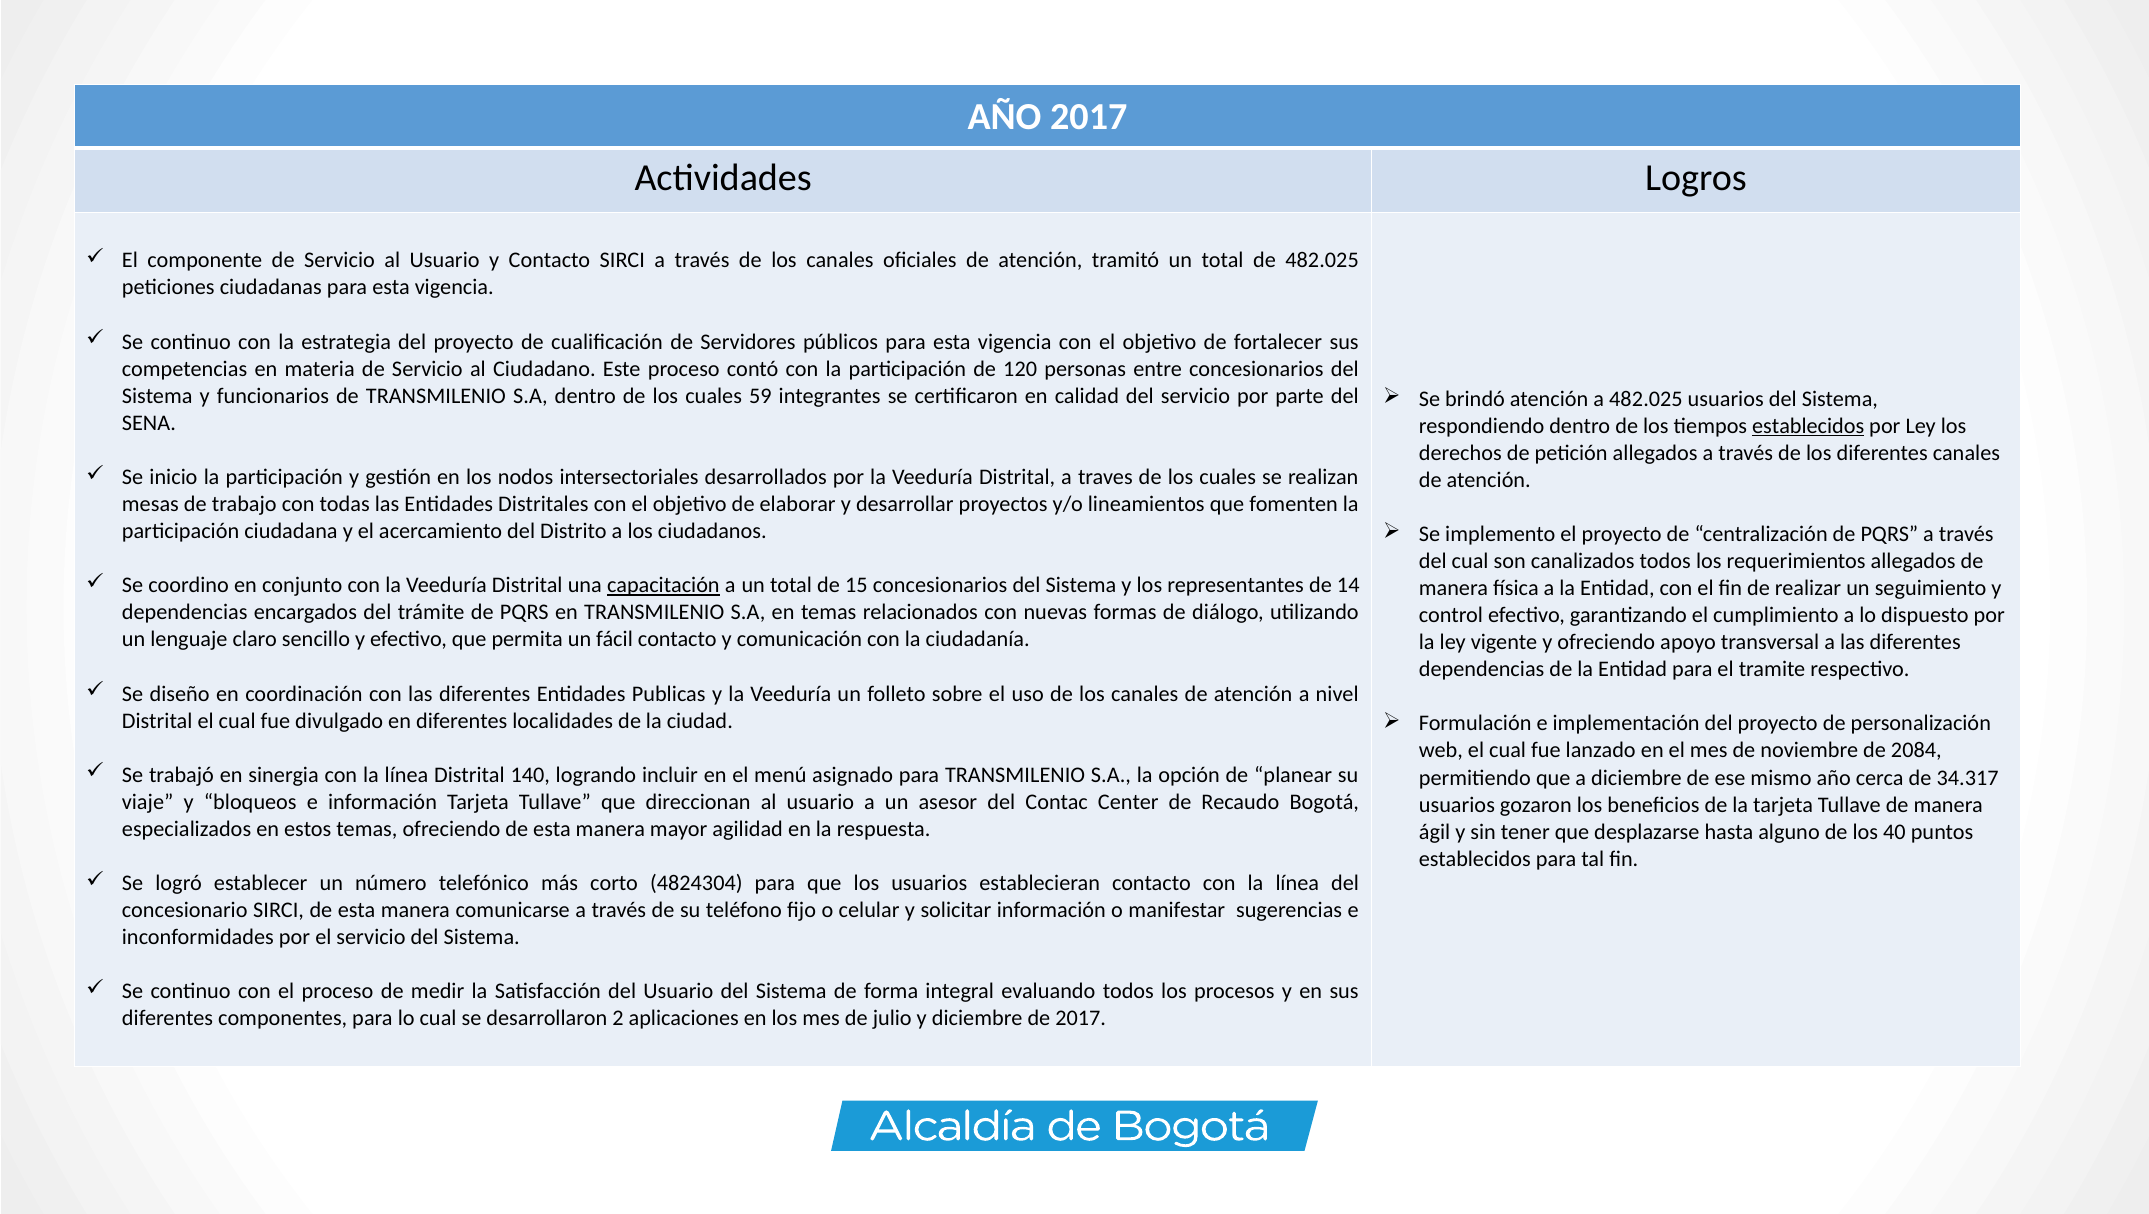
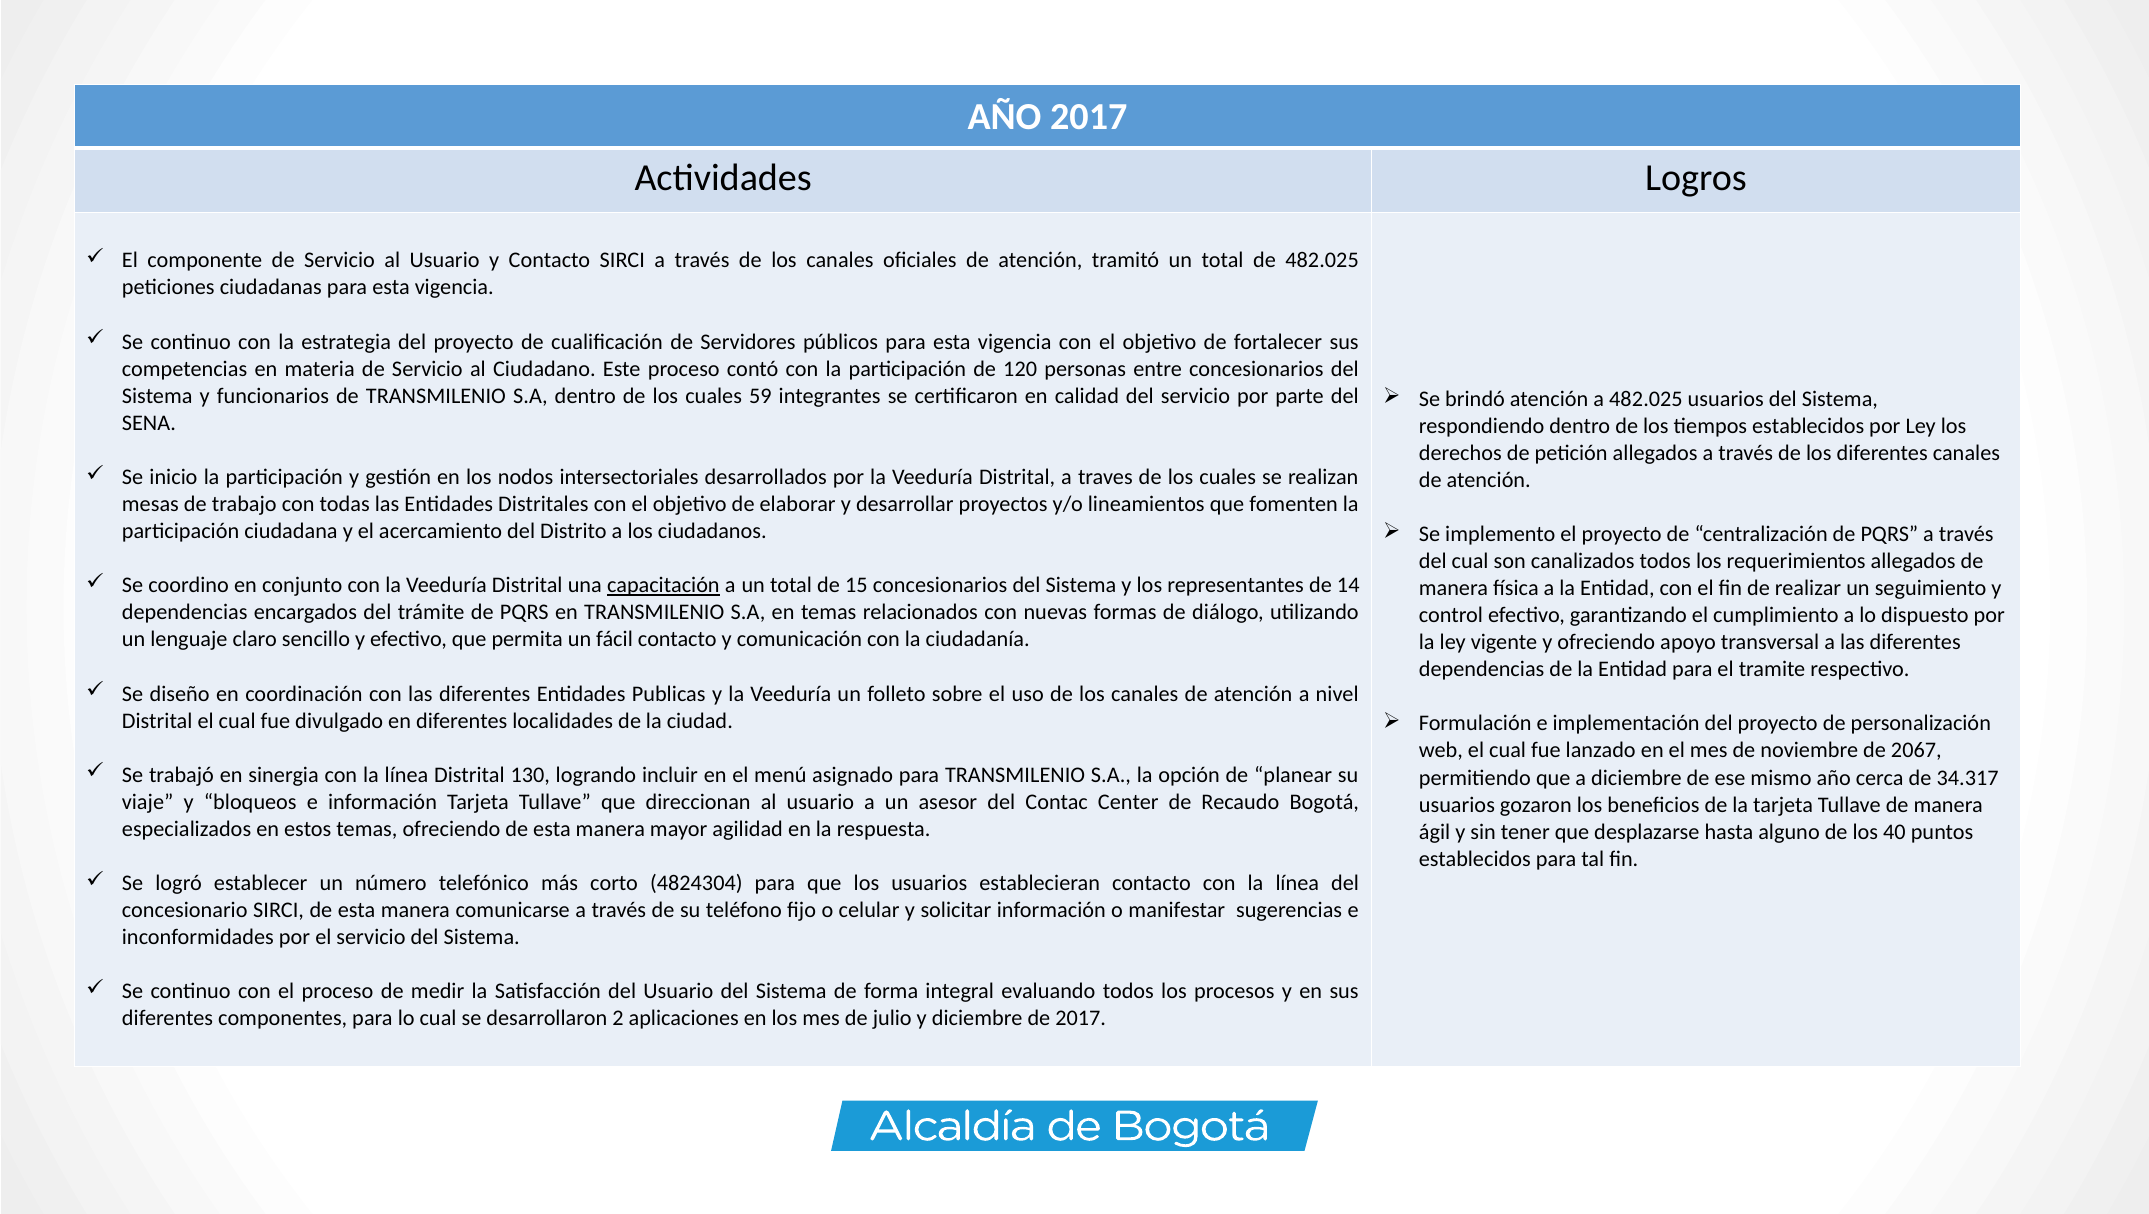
establecidos underline: present -> none (1808, 426)
2084: 2084 -> 2067 (1916, 750)
140: 140 -> 130 (530, 775)
